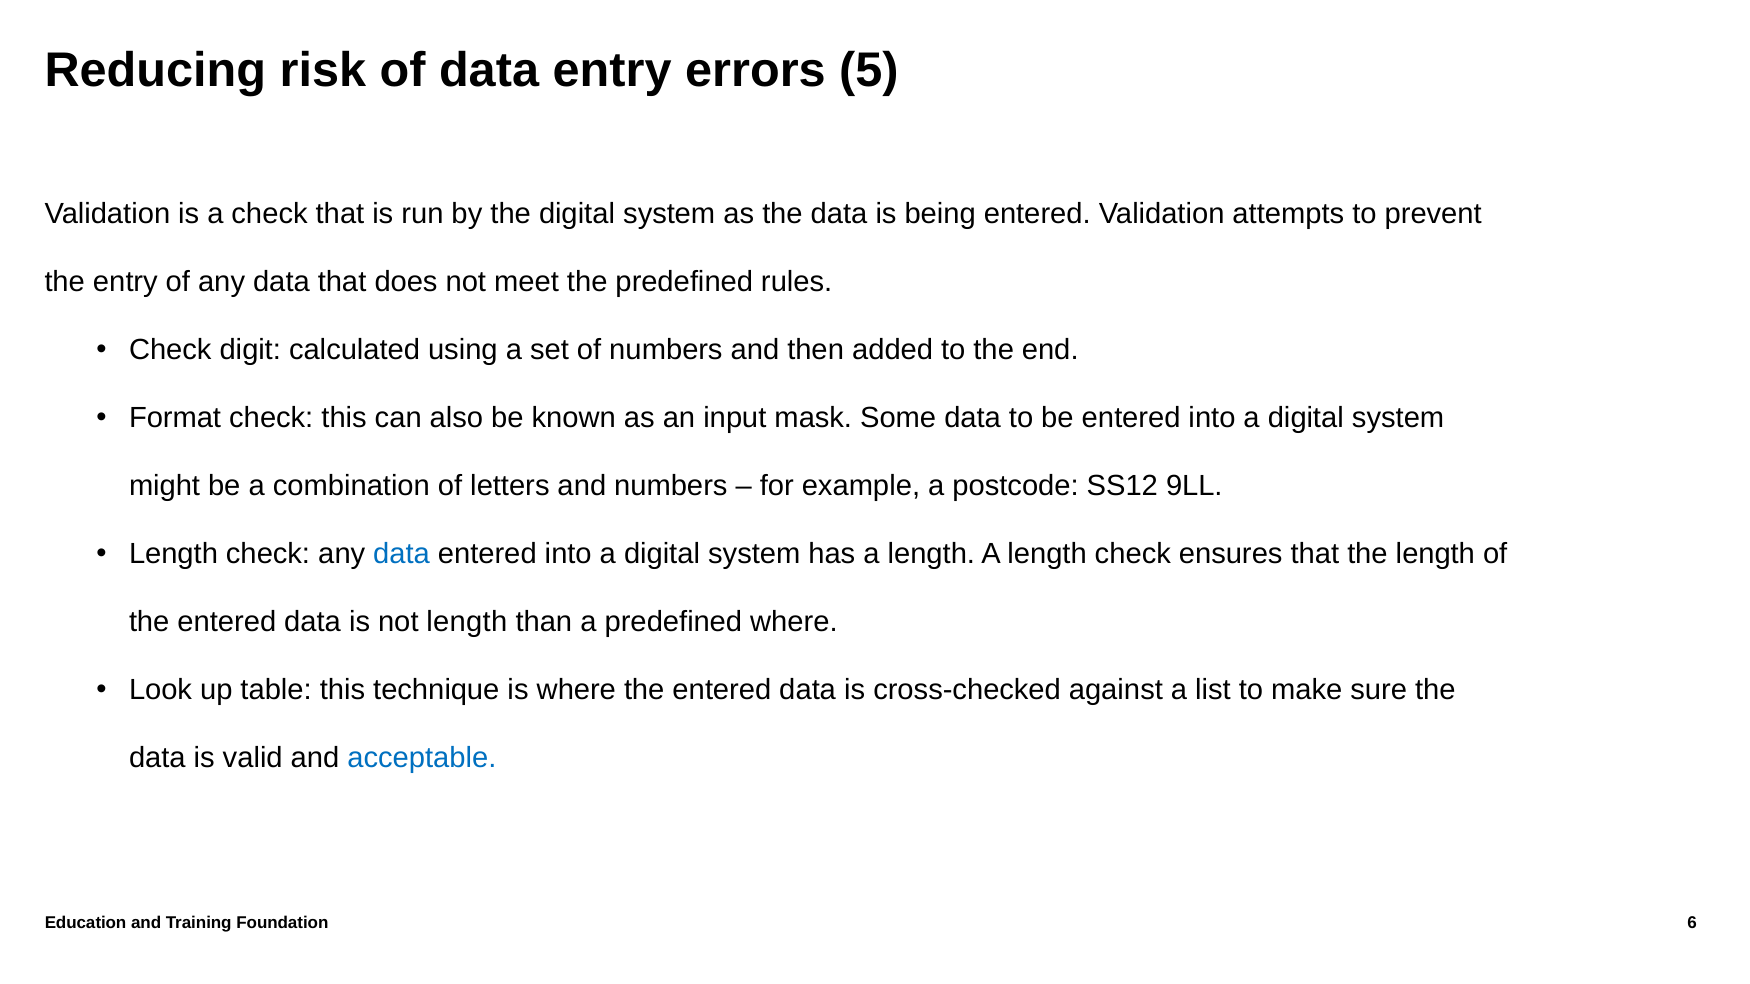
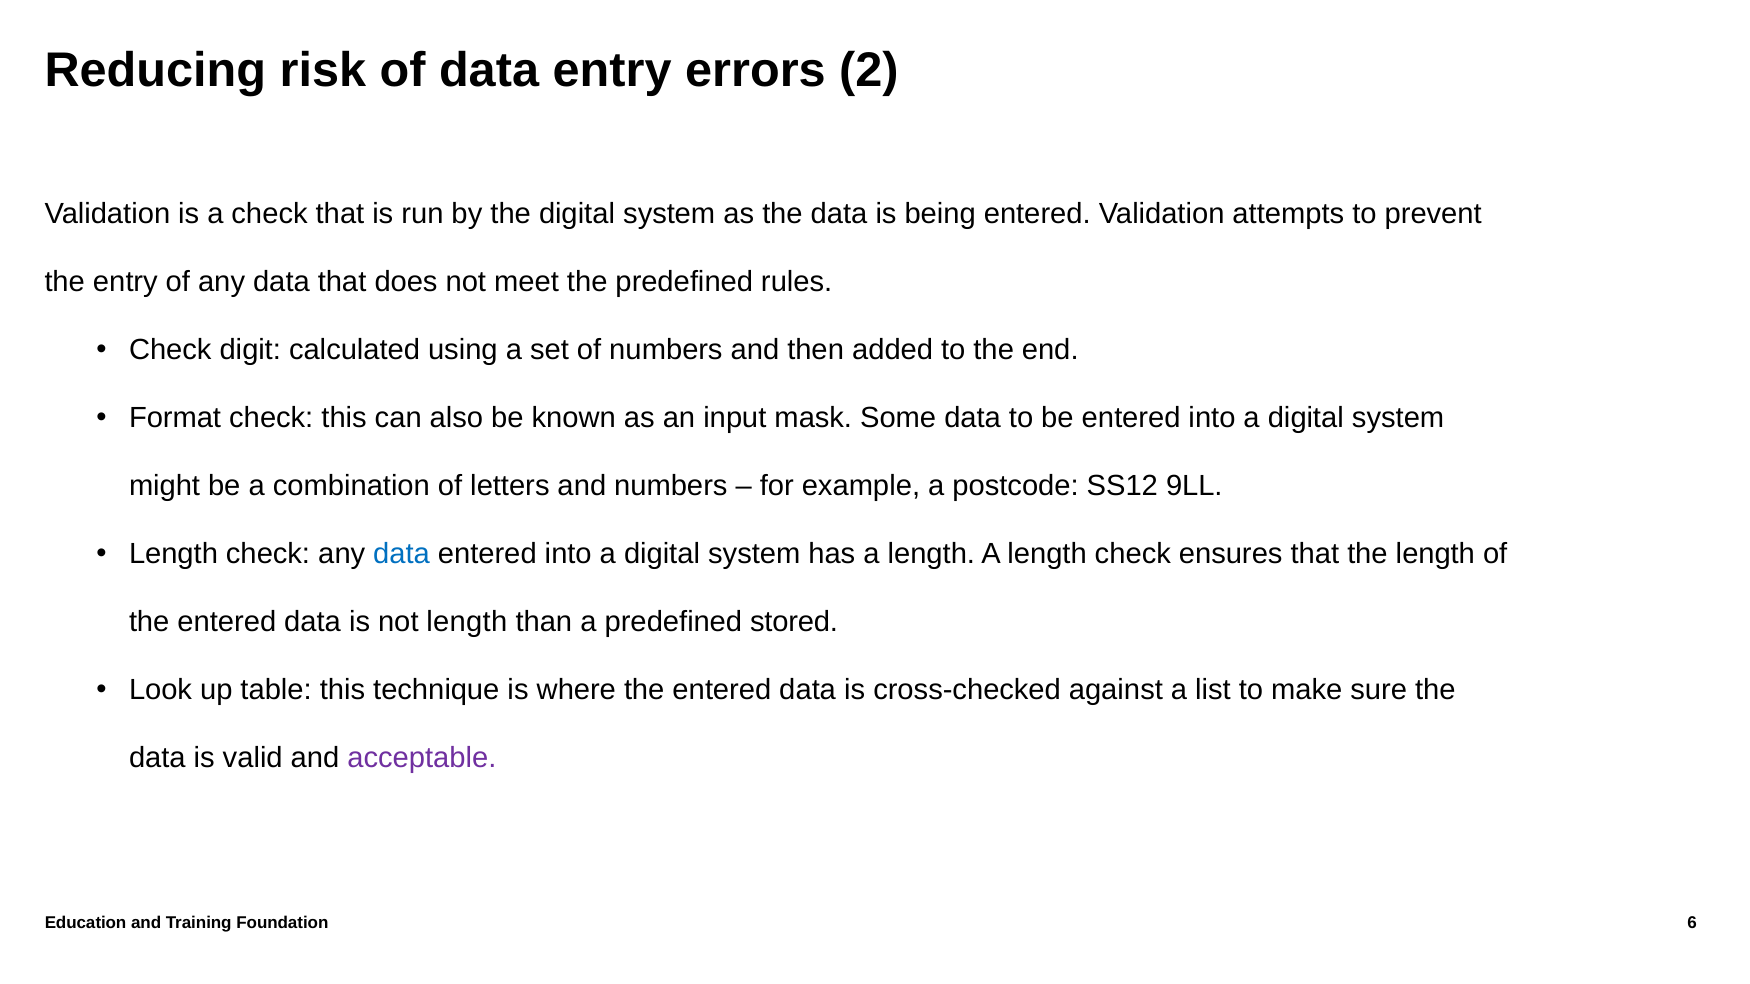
5: 5 -> 2 (869, 71)
predefined where: where -> stored (794, 622)
acceptable colour: blue -> purple (422, 759)
